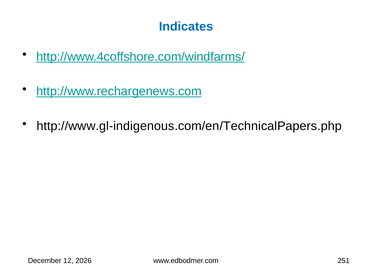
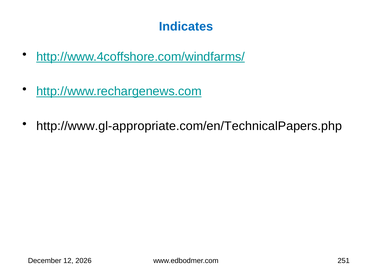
http://www.gl-indigenous.com/en/TechnicalPapers.php: http://www.gl-indigenous.com/en/TechnicalPapers.php -> http://www.gl-appropriate.com/en/TechnicalPapers.php (189, 126)
